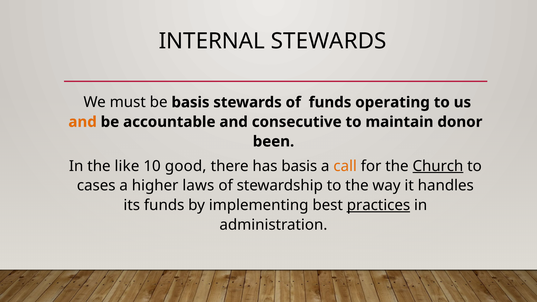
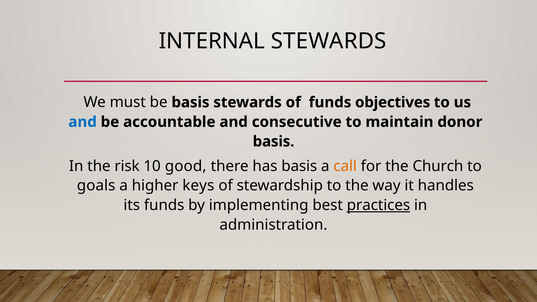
operating: operating -> objectives (393, 102)
and colour: orange -> blue (83, 122)
been: been -> basis (274, 142)
like: like -> risk (127, 166)
Church underline: present -> none (438, 166)
cases: cases -> goals (96, 186)
laws: laws -> keys (198, 186)
